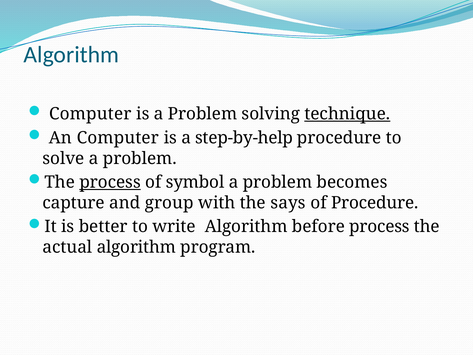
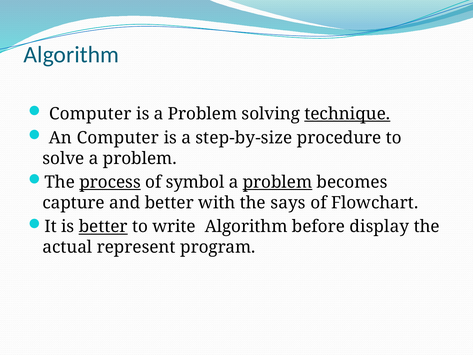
step-by-help: step-by-help -> step-by-size (244, 138)
problem underline: none -> present (277, 182)
and group: group -> better (169, 203)
of Procedure: Procedure -> Flowchart (375, 203)
better underline: none -> present (103, 227)
before process: process -> display (379, 227)
actual algorithm: algorithm -> represent (136, 247)
